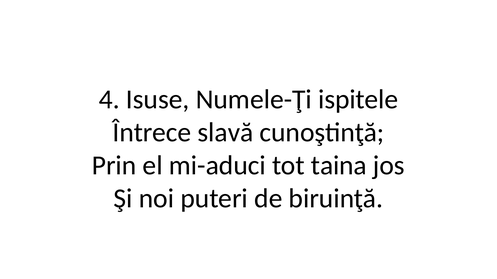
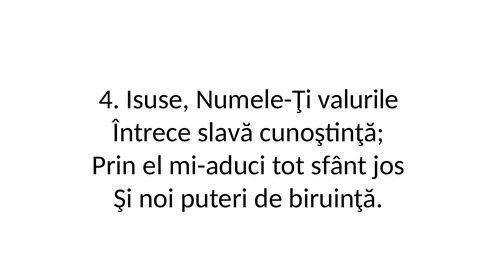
ispitele: ispitele -> valurile (358, 99)
taina: taina -> sfânt (339, 166)
